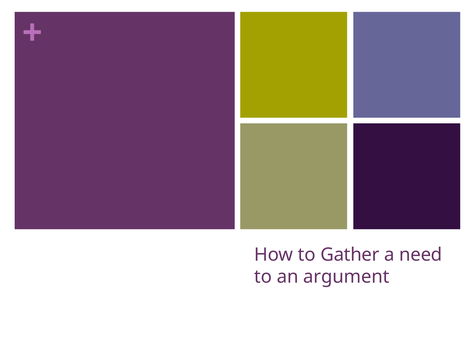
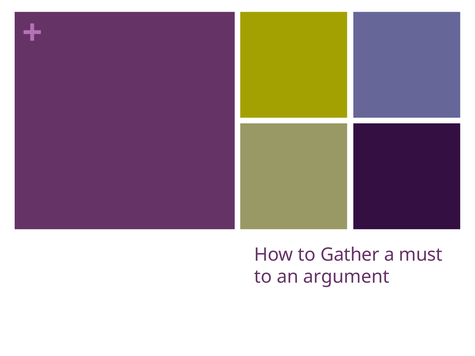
need: need -> must (421, 255)
